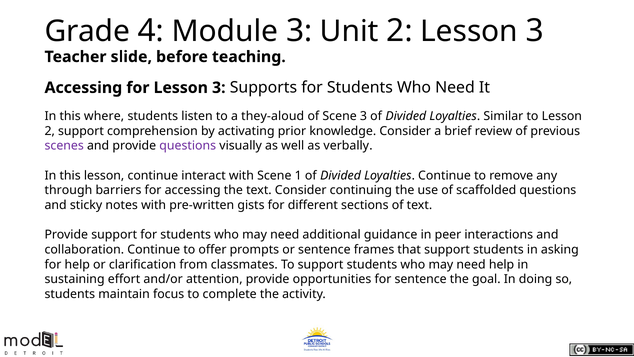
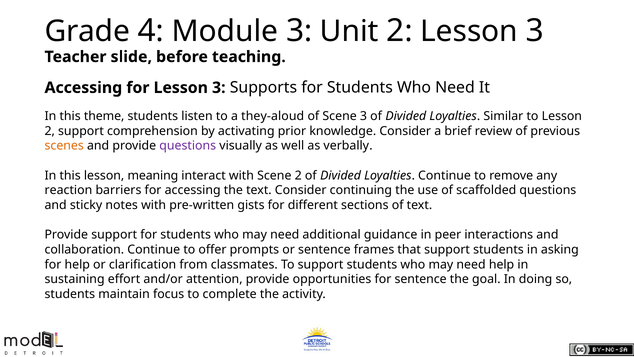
where: where -> theme (104, 116)
scenes colour: purple -> orange (64, 146)
lesson continue: continue -> meaning (153, 175)
Scene 1: 1 -> 2 (298, 175)
through: through -> reaction (68, 190)
